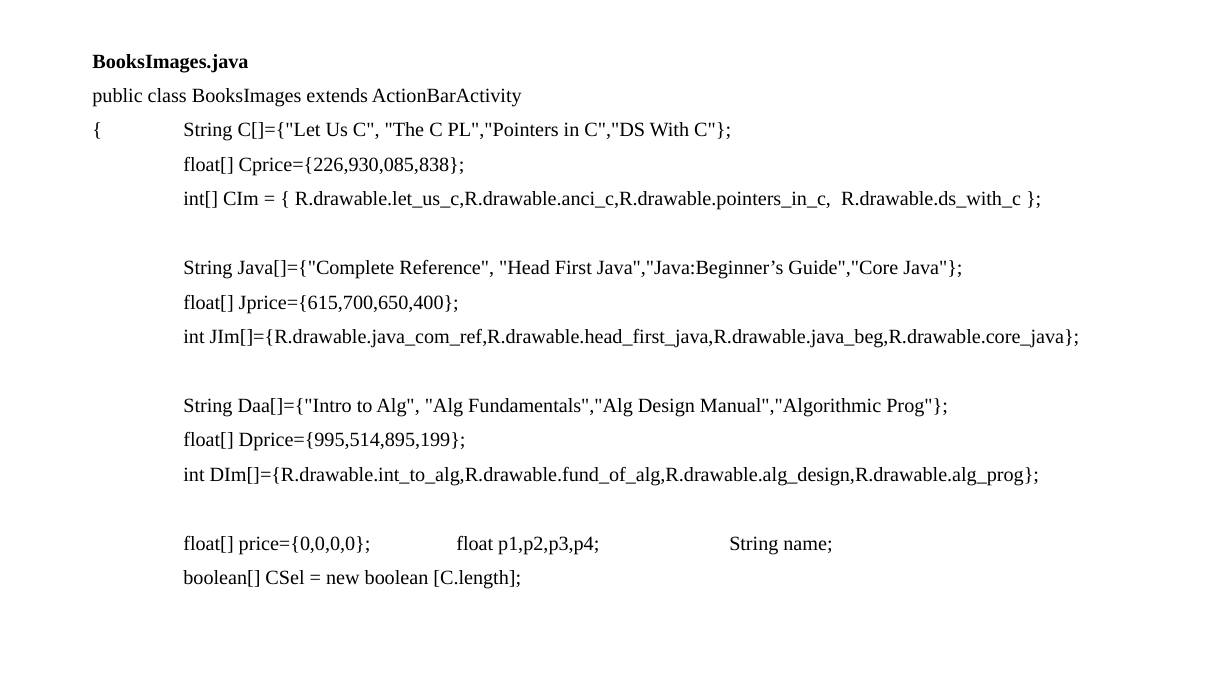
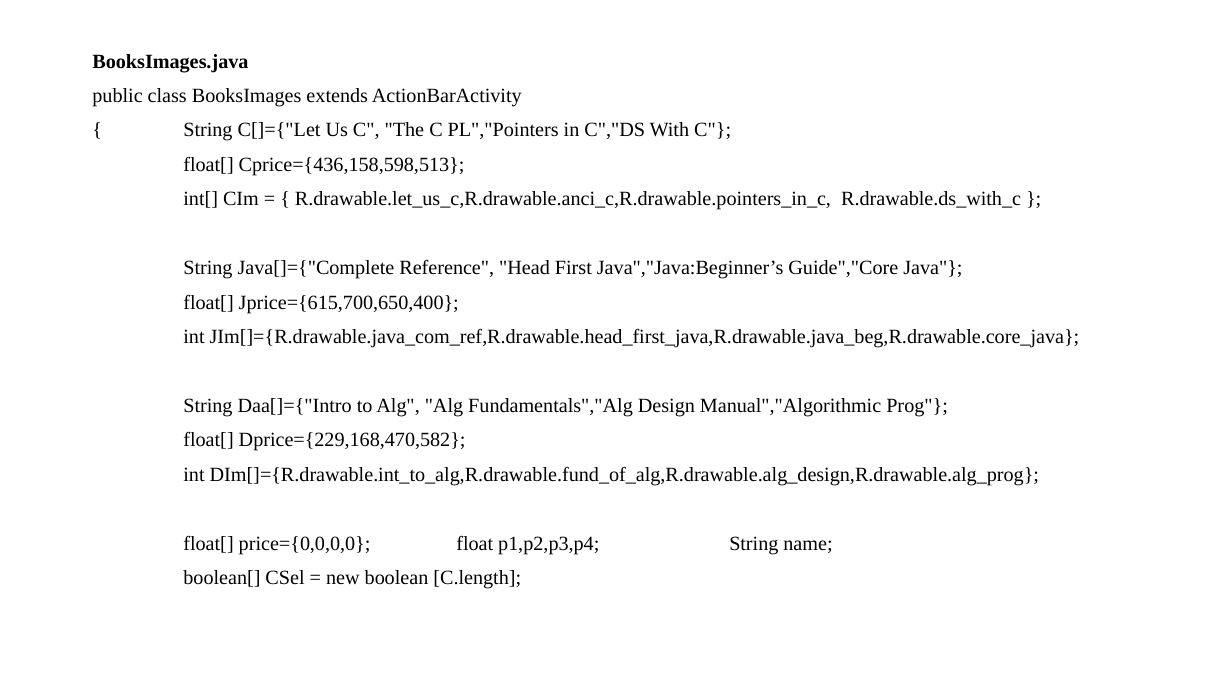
Cprice={226,930,085,838: Cprice={226,930,085,838 -> Cprice={436,158,598,513 (352, 165)
Dprice={995,514,895,199: Dprice={995,514,895,199 -> Dprice={229,168,470,582 (352, 440)
